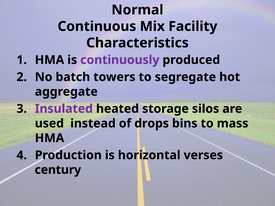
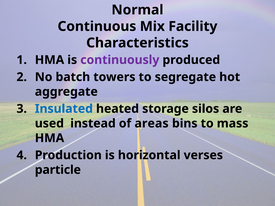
Insulated colour: purple -> blue (64, 109)
drops: drops -> areas (152, 124)
century: century -> particle (58, 170)
